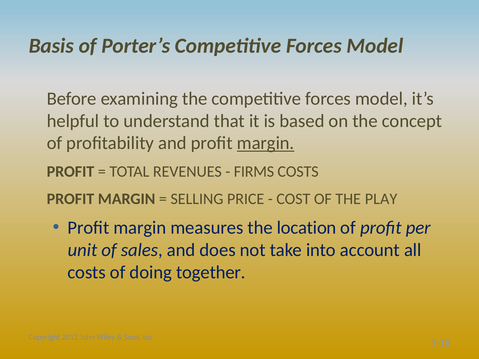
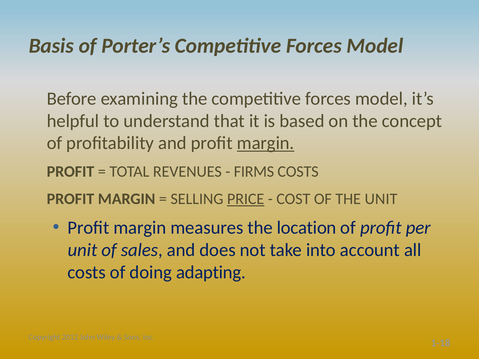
PRICE underline: none -> present (246, 199)
THE PLAY: PLAY -> UNIT (381, 199)
together: together -> adapting (211, 273)
